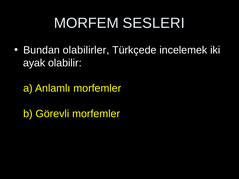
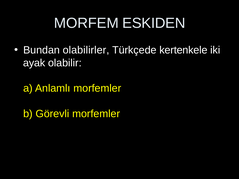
SESLERI: SESLERI -> ESKIDEN (154, 23)
incelemek: incelemek -> kertenkele (183, 50)
